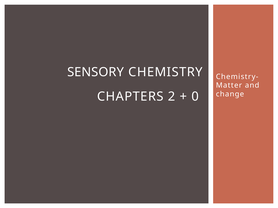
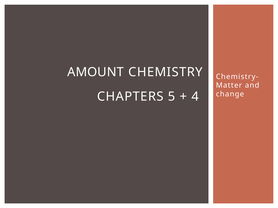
SENSORY: SENSORY -> AMOUNT (96, 72)
2: 2 -> 5 (172, 97)
0: 0 -> 4 (195, 97)
